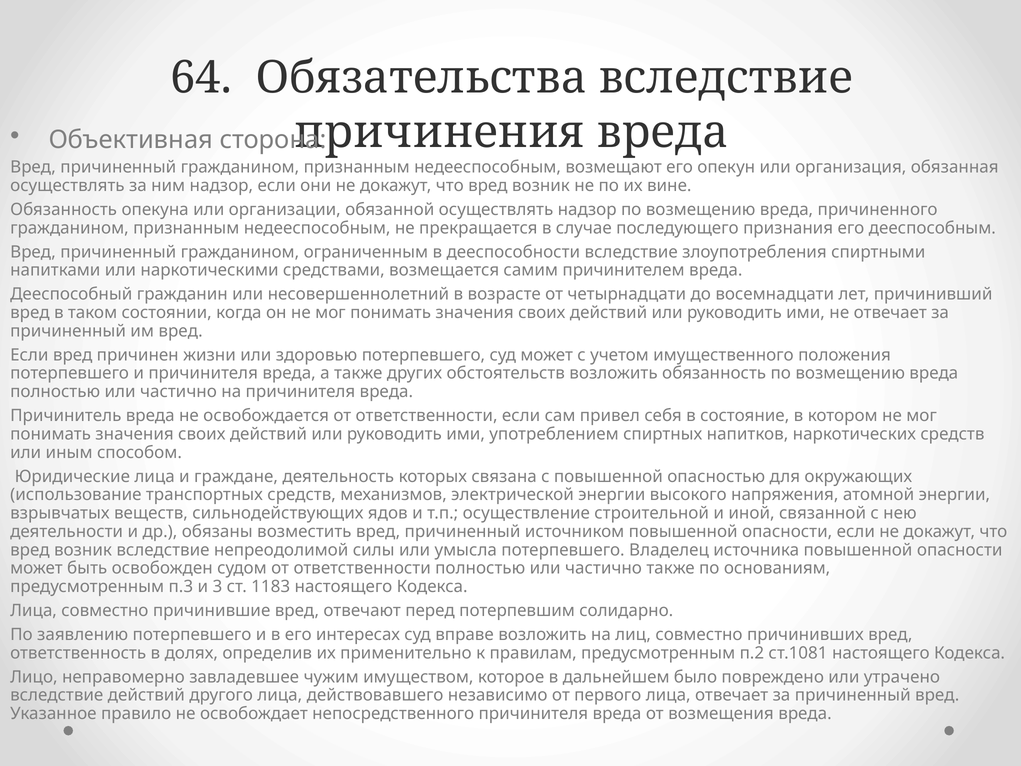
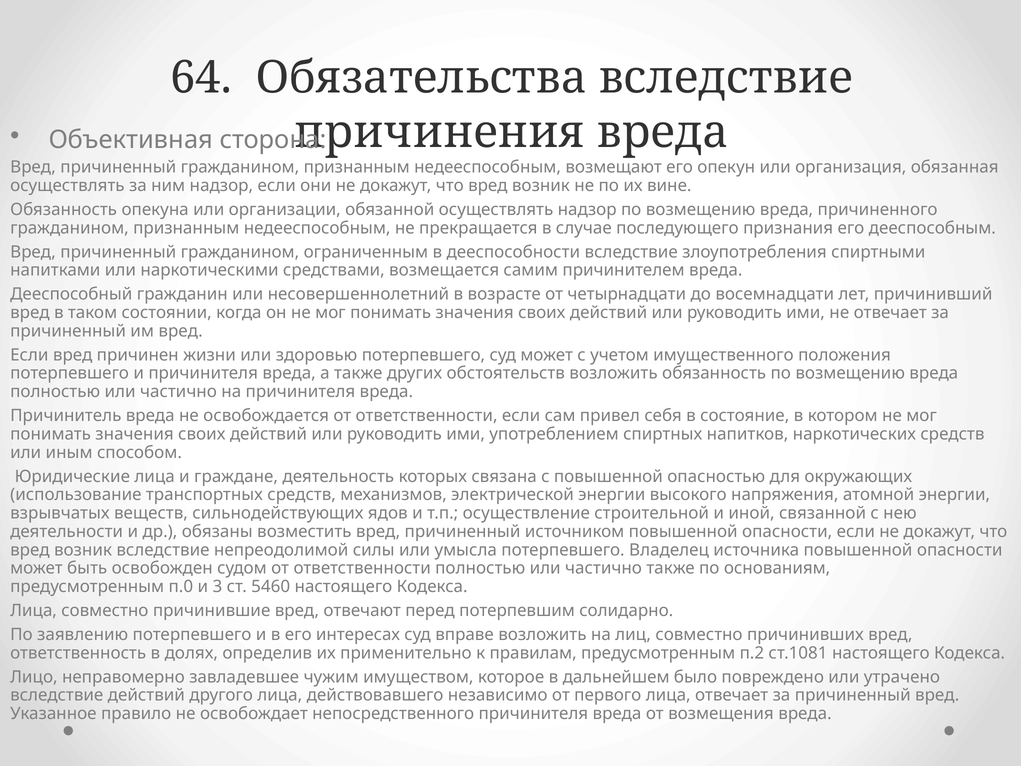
п.3: п.3 -> п.0 (181, 586)
1183: 1183 -> 5460 (271, 586)
